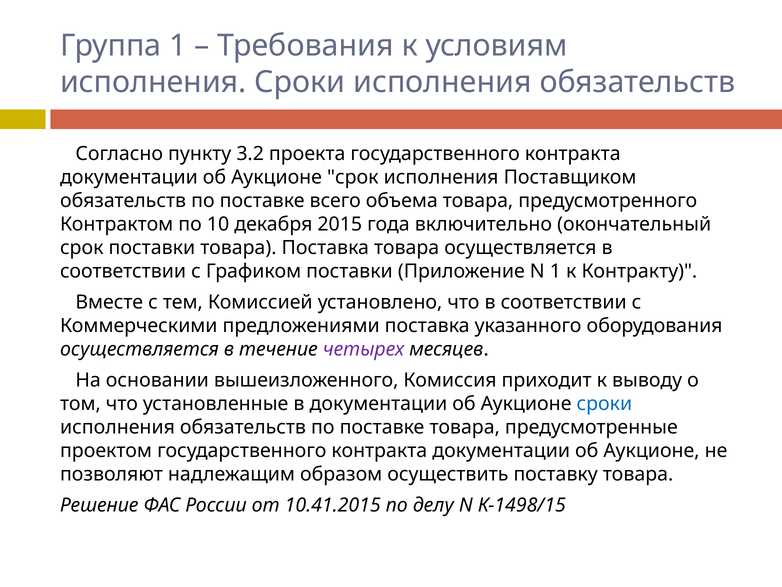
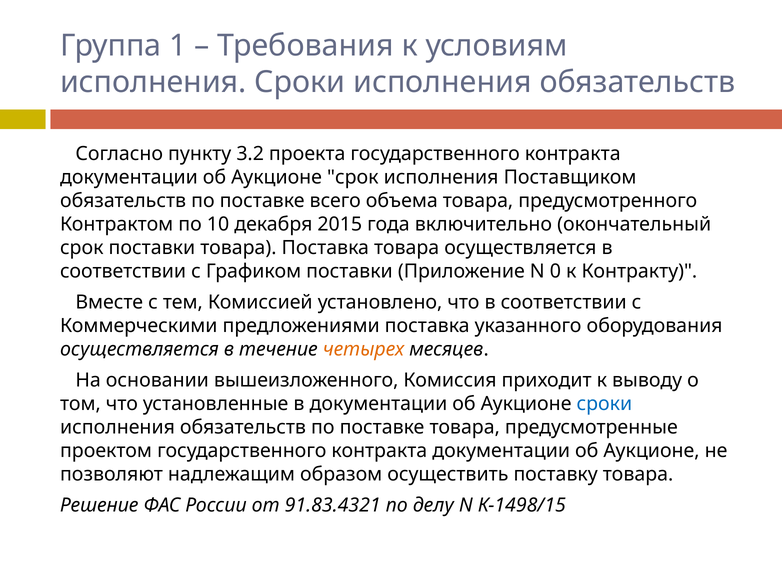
N 1: 1 -> 0 (555, 271)
четырех colour: purple -> orange (363, 349)
10.41.2015: 10.41.2015 -> 91.83.4321 (333, 505)
